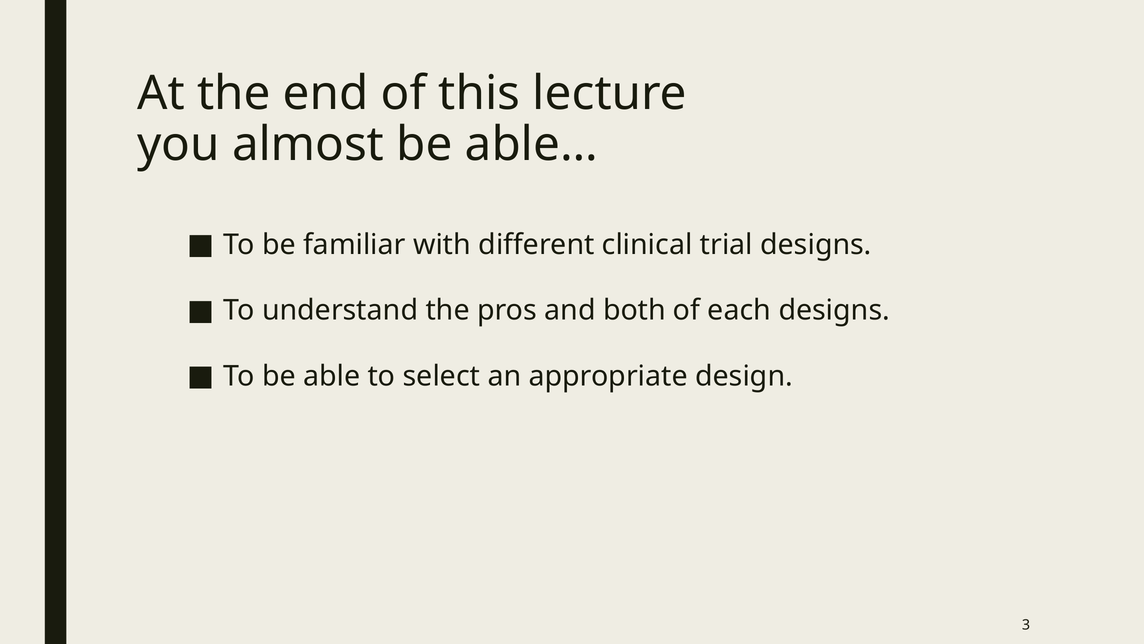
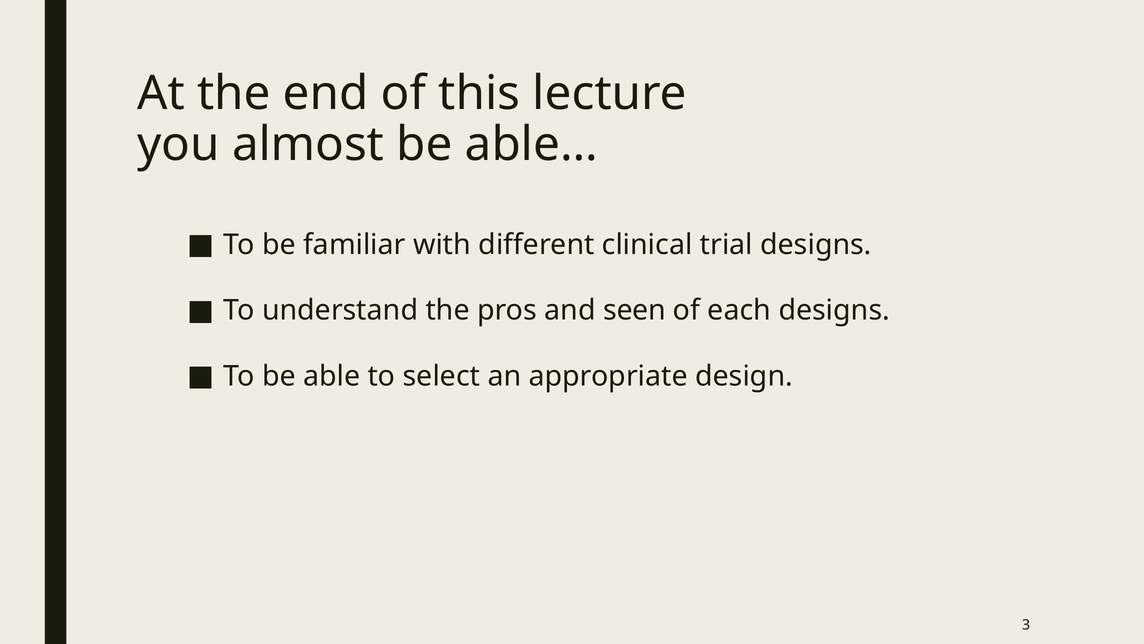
both: both -> seen (634, 310)
